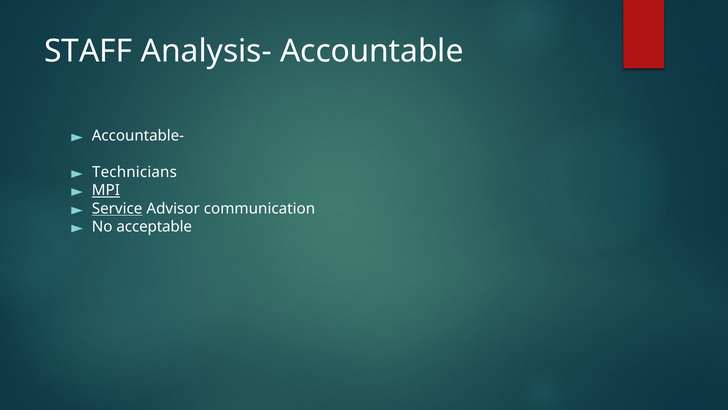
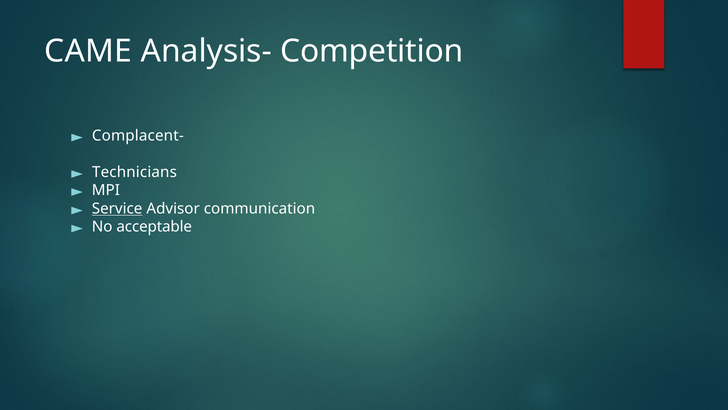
STAFF: STAFF -> CAME (88, 51)
Accountable: Accountable -> Competition (372, 51)
Accountable-: Accountable- -> Complacent- (138, 136)
MPI underline: present -> none (106, 190)
